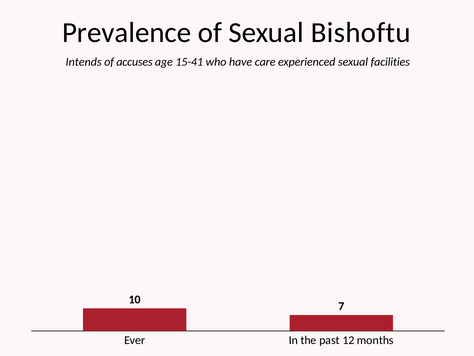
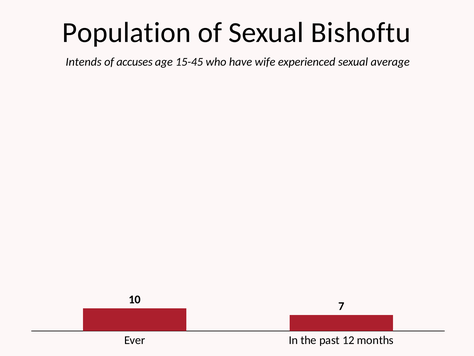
Prevalence: Prevalence -> Population (127, 32)
15-41: 15-41 -> 15-45 (189, 62)
care: care -> wife (265, 62)
facilities: facilities -> average (390, 62)
